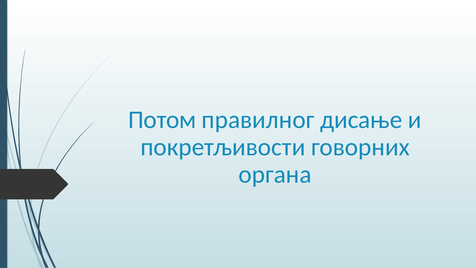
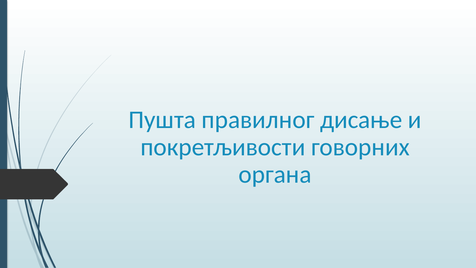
Потом: Потом -> Пушта (162, 120)
